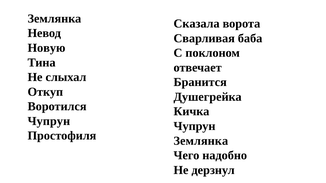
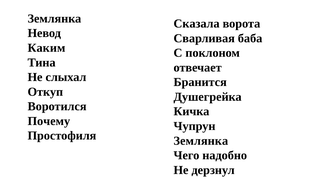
Новую: Новую -> Каким (46, 48)
Чупрун: Чупрун -> Почему (49, 121)
